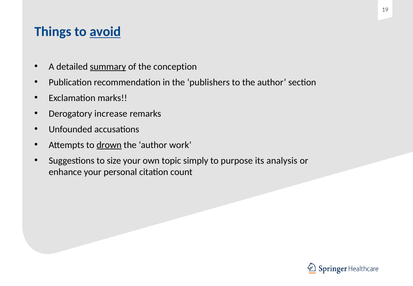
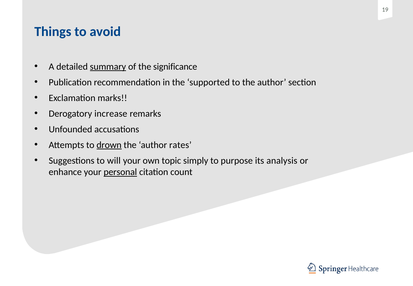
avoid underline: present -> none (105, 32)
conception: conception -> significance (175, 67)
publishers: publishers -> supported (208, 82)
work: work -> rates (180, 145)
size: size -> will (114, 161)
personal underline: none -> present (120, 172)
